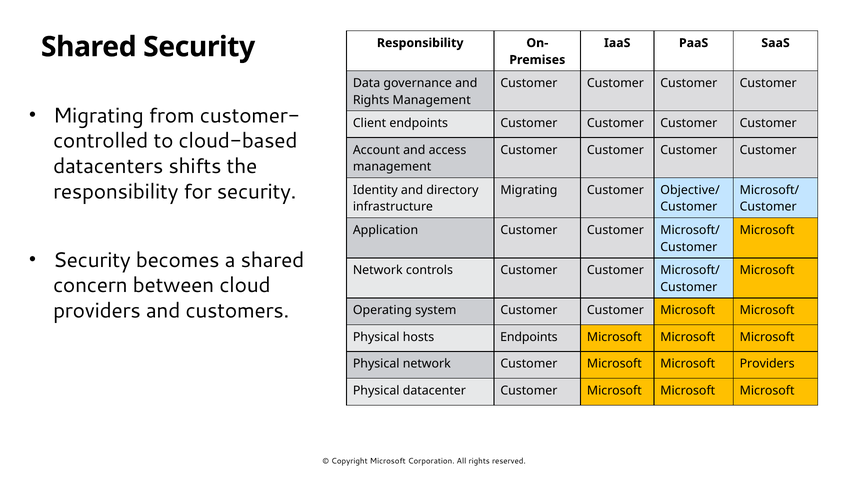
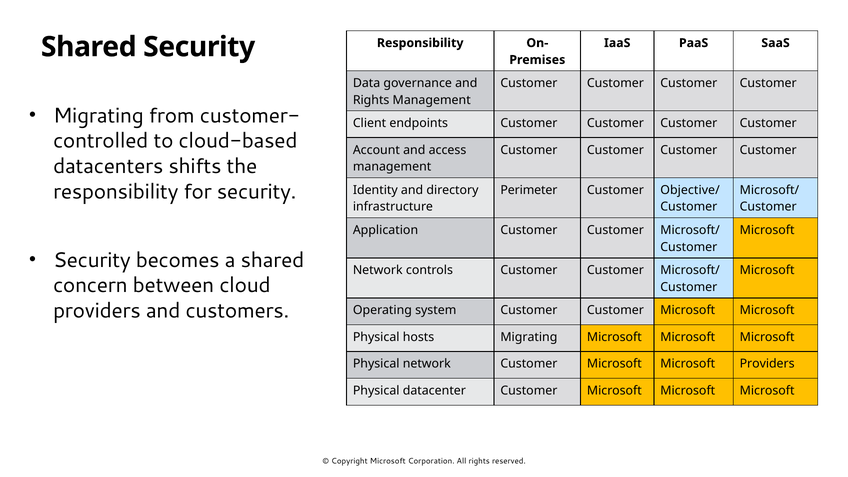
Migrating: Migrating -> Perimeter (529, 190)
hosts Endpoints: Endpoints -> Migrating (529, 337)
